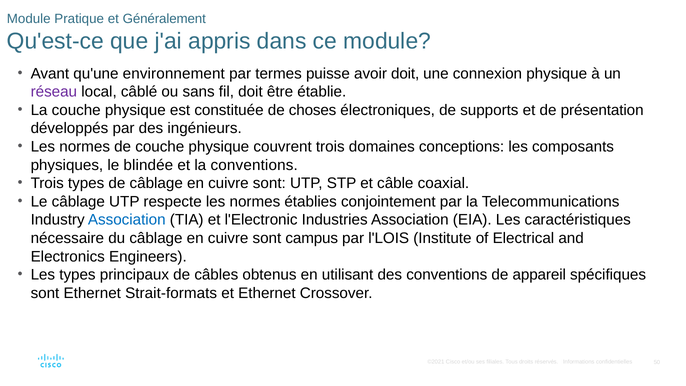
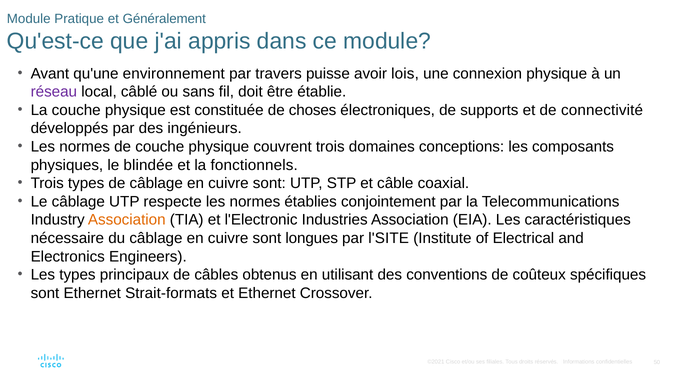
termes: termes -> travers (279, 74)
avoir doit: doit -> lois (405, 74)
présentation: présentation -> connectivité (602, 110)
la conventions: conventions -> fonctionnels (254, 165)
Association colour: blue -> orange (127, 220)
campus: campus -> longues (312, 238)
l'LOIS: l'LOIS -> l'SITE (389, 238)
appareil: appareil -> coûteux (539, 275)
